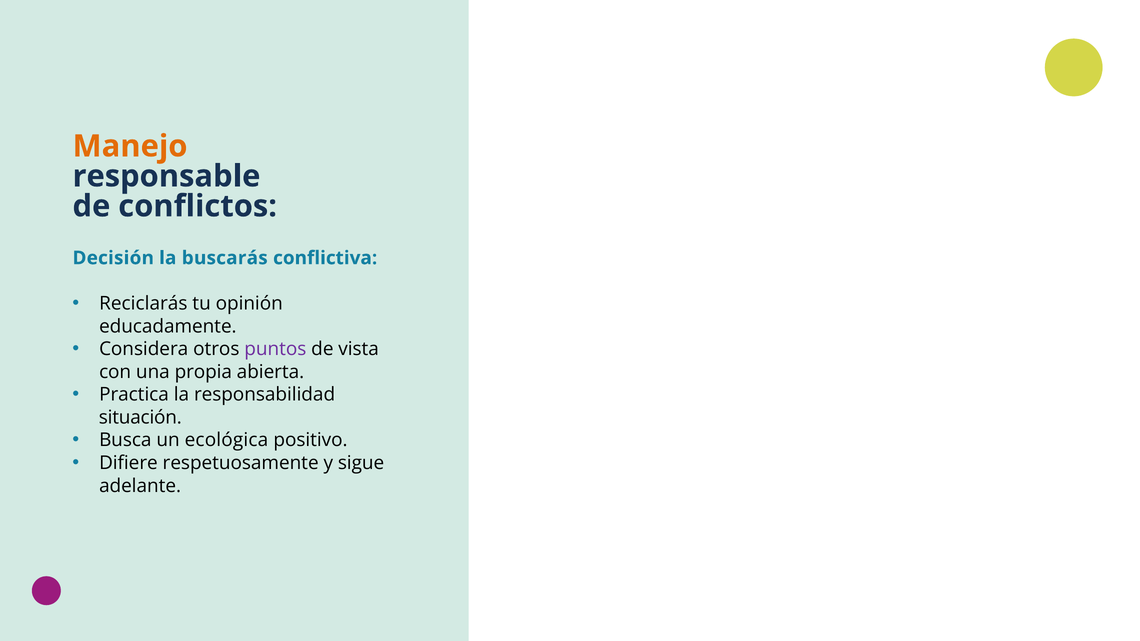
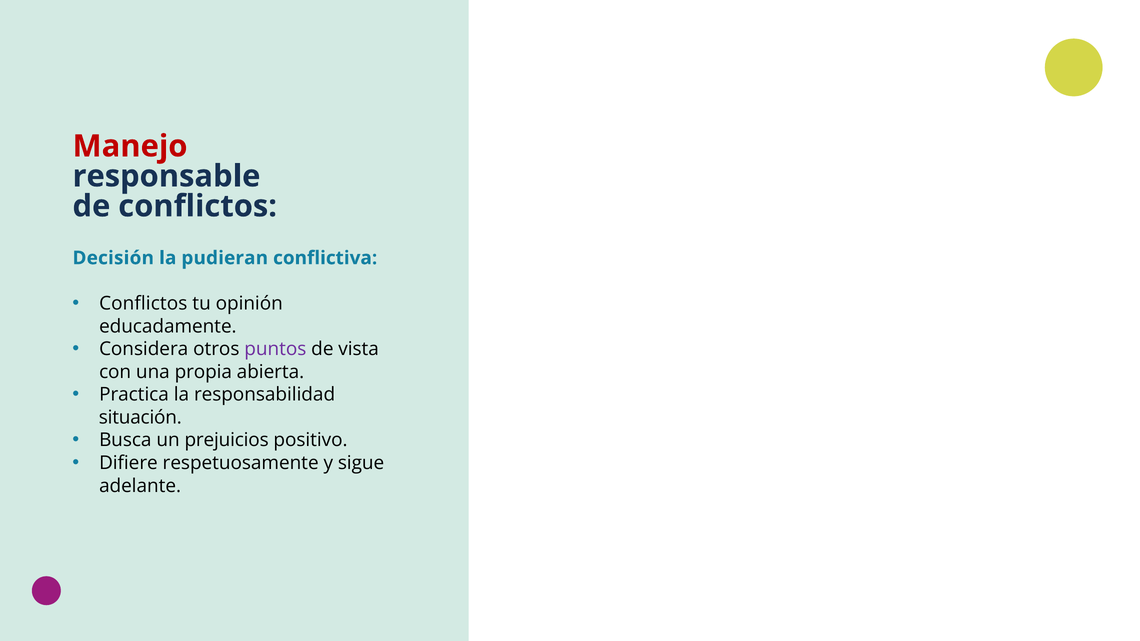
Manejo colour: orange -> red (130, 146)
buscarás: buscarás -> pudieran (225, 258)
Reciclarás: Reciclarás -> Conflictos (143, 304)
ecológica: ecológica -> prejuicios (227, 440)
